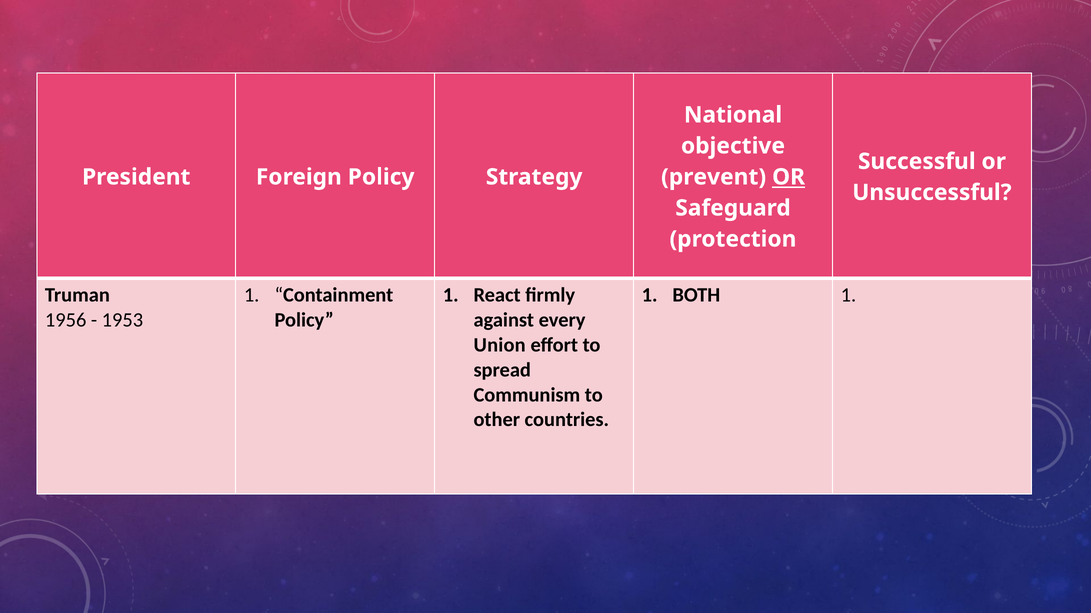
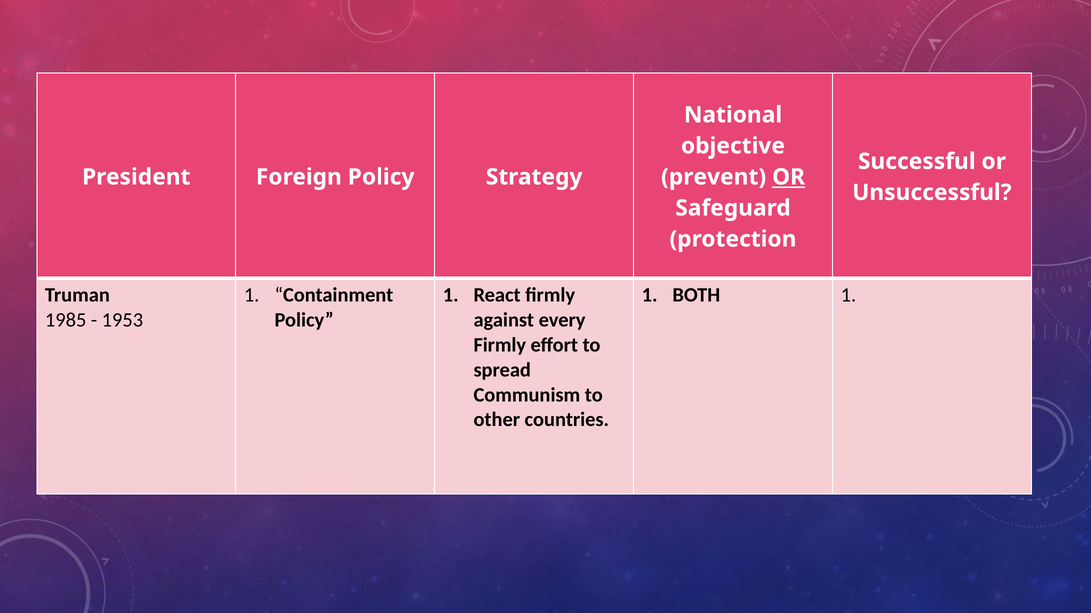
1956: 1956 -> 1985 (66, 320)
Union: Union -> Firmly (500, 345)
